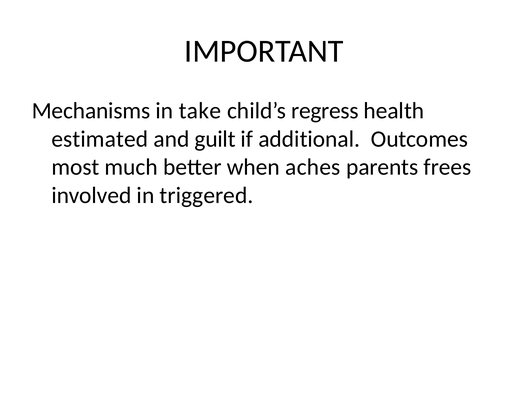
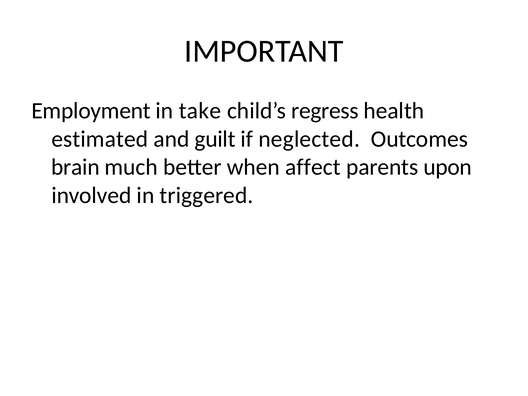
Mechanisms: Mechanisms -> Employment (91, 111)
additional: additional -> neglected (309, 139)
most: most -> brain (75, 167)
aches: aches -> affect (313, 167)
frees: frees -> upon (448, 167)
